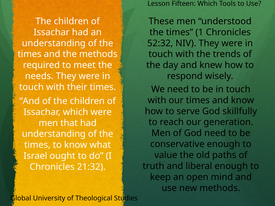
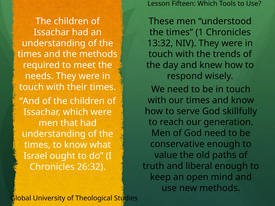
52:32: 52:32 -> 13:32 (160, 43)
21:32: 21:32 -> 26:32 (91, 167)
